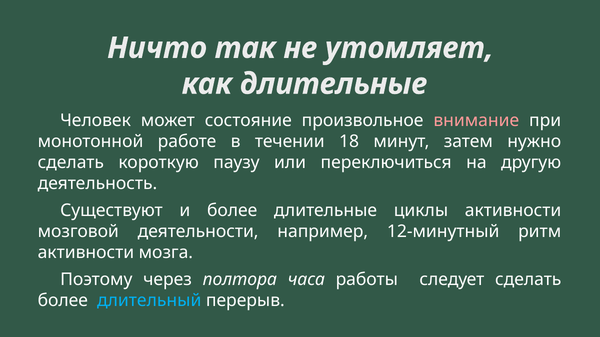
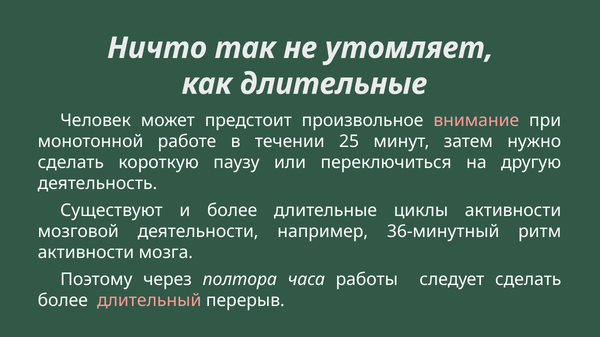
состояние: состояние -> предстоит (248, 121)
18: 18 -> 25 (349, 142)
12-минутный: 12-минутный -> 36-минутный (443, 232)
длительный colour: light blue -> pink (149, 301)
